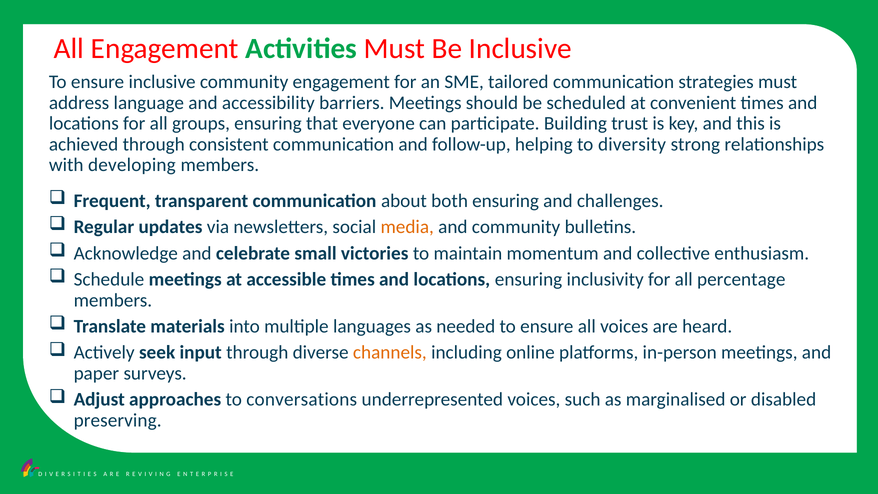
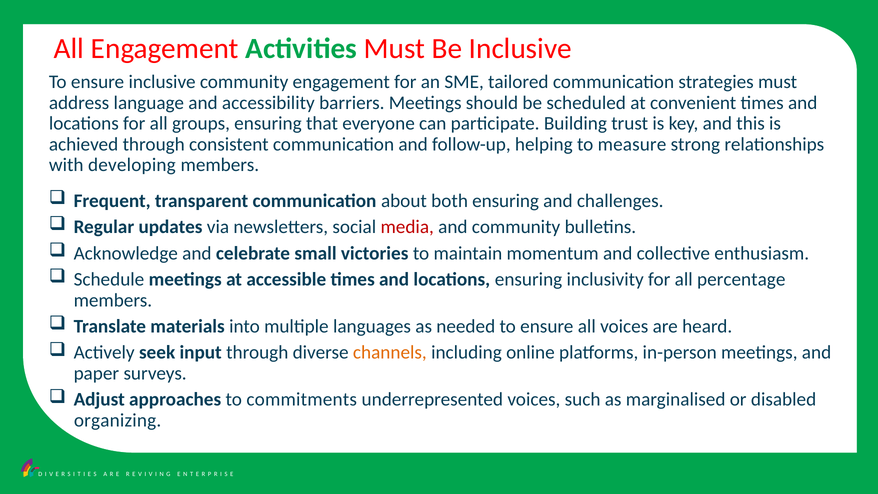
diversity: diversity -> measure (632, 144)
media colour: orange -> red (407, 227)
conversations: conversations -> commitments (302, 400)
preserving: preserving -> organizing (118, 420)
